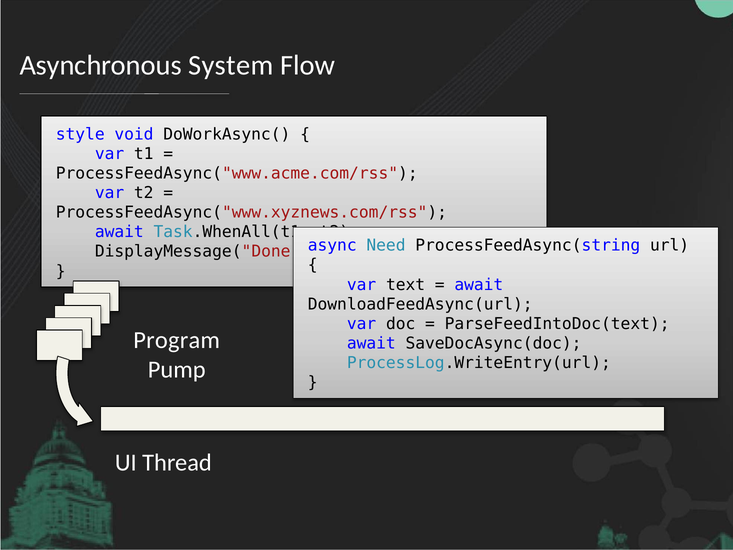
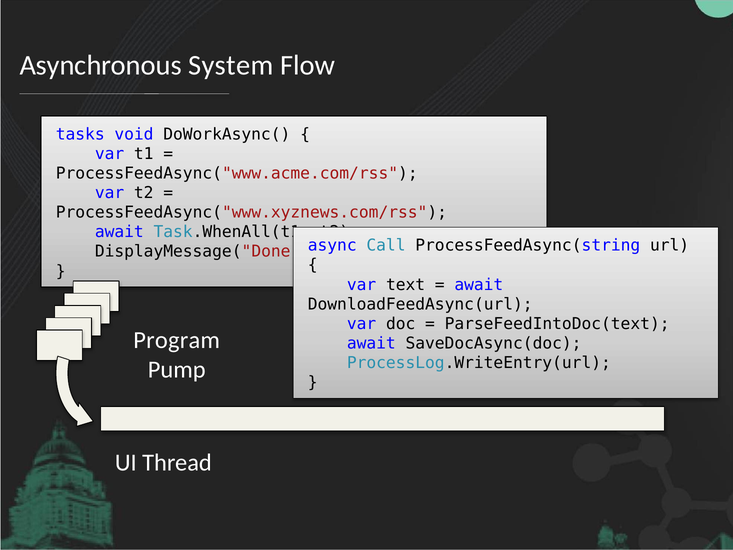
style: style -> tasks (80, 134)
Need: Need -> Call (386, 245)
